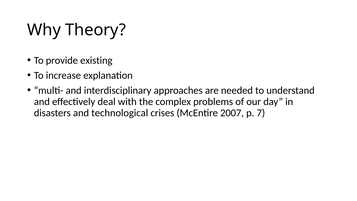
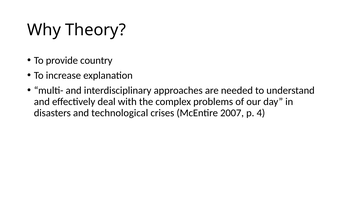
existing: existing -> country (96, 60)
7: 7 -> 4 (261, 113)
